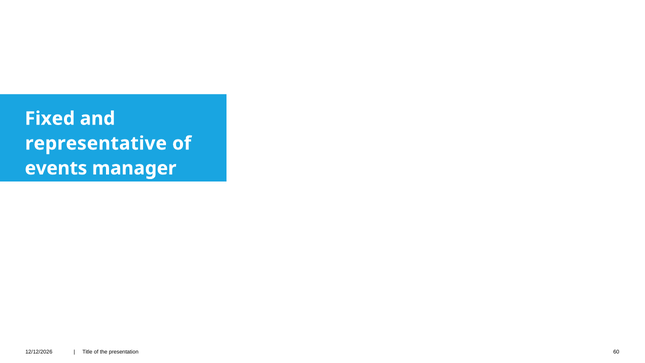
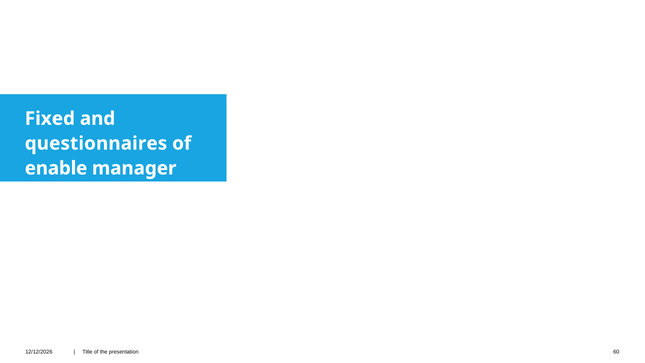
representative: representative -> questionnaires (96, 143)
events: events -> enable (56, 168)
